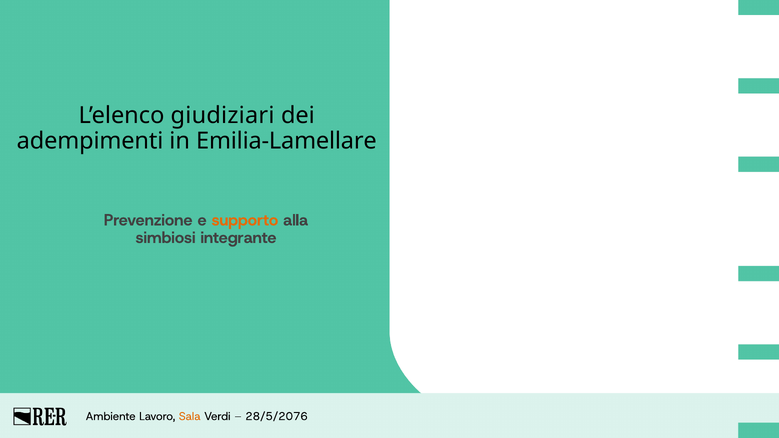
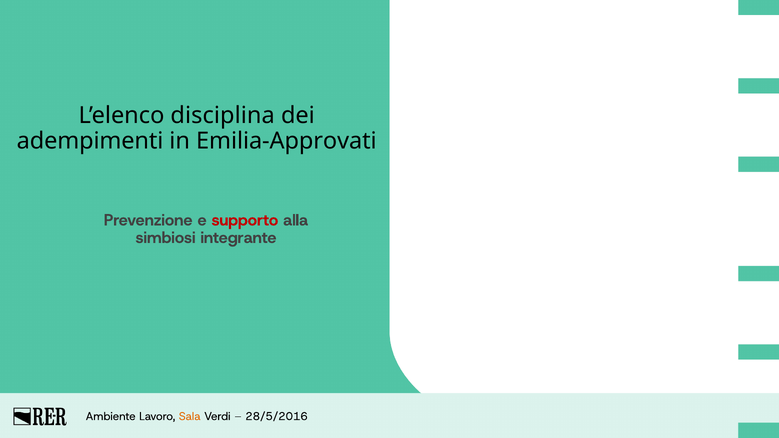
giudiziari: giudiziari -> disciplina (223, 116)
Emilia-Lamellare: Emilia-Lamellare -> Emilia-Approvati (286, 141)
supporto colour: orange -> red (245, 220)
28/5/2076: 28/5/2076 -> 28/5/2016 (277, 416)
